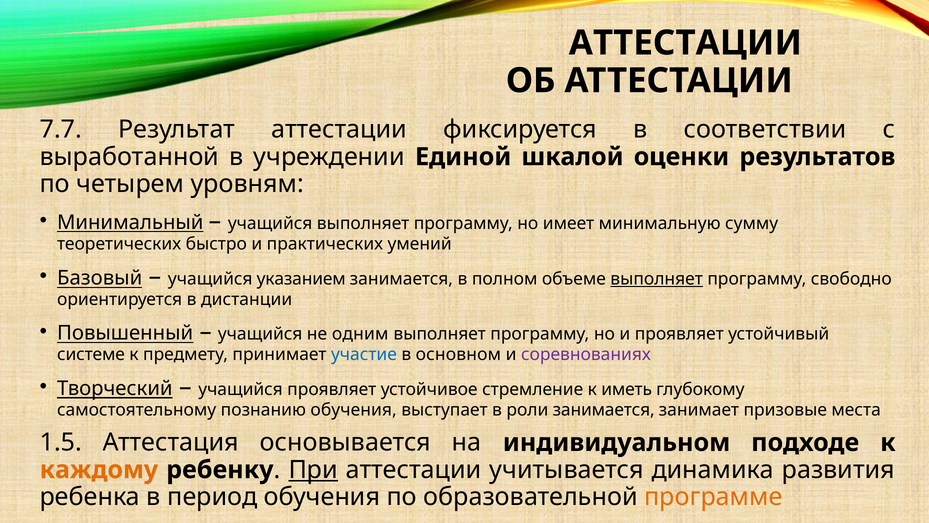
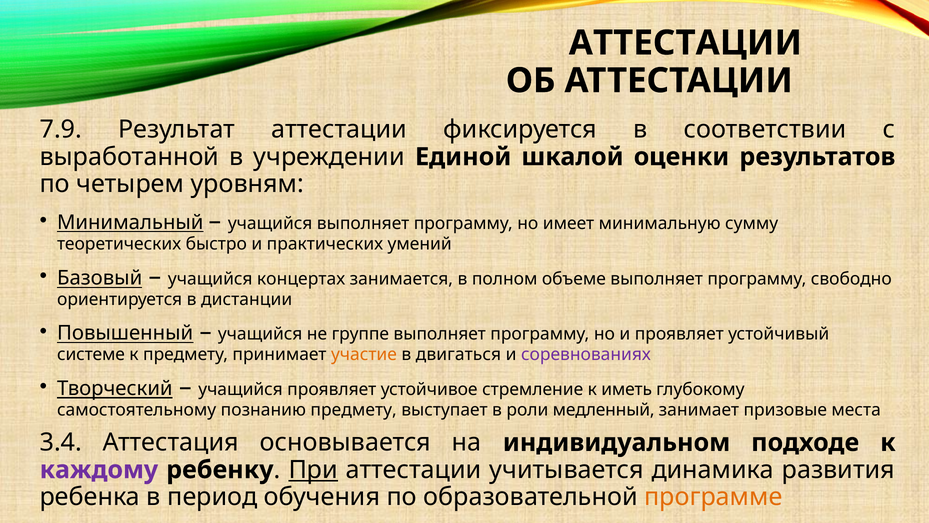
7.7: 7.7 -> 7.9 (61, 130)
указанием: указанием -> концертах (301, 279)
выполняет underline: present -> none (657, 279)
одним: одним -> группе (360, 334)
участие colour: blue -> orange (364, 354)
основном: основном -> двигаться (458, 354)
познанию обучения: обучения -> предмету (354, 410)
роли занимается: занимается -> медленный (604, 410)
1.5: 1.5 -> 3.4 (61, 442)
каждому colour: orange -> purple (99, 469)
